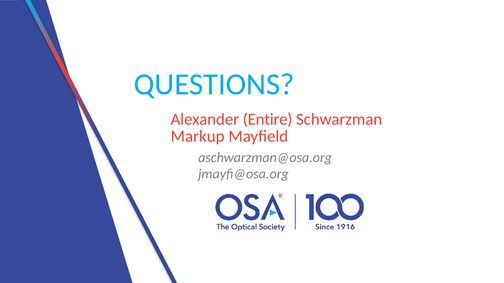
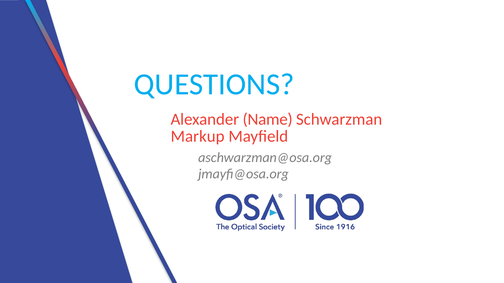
Entire: Entire -> Name (268, 120)
